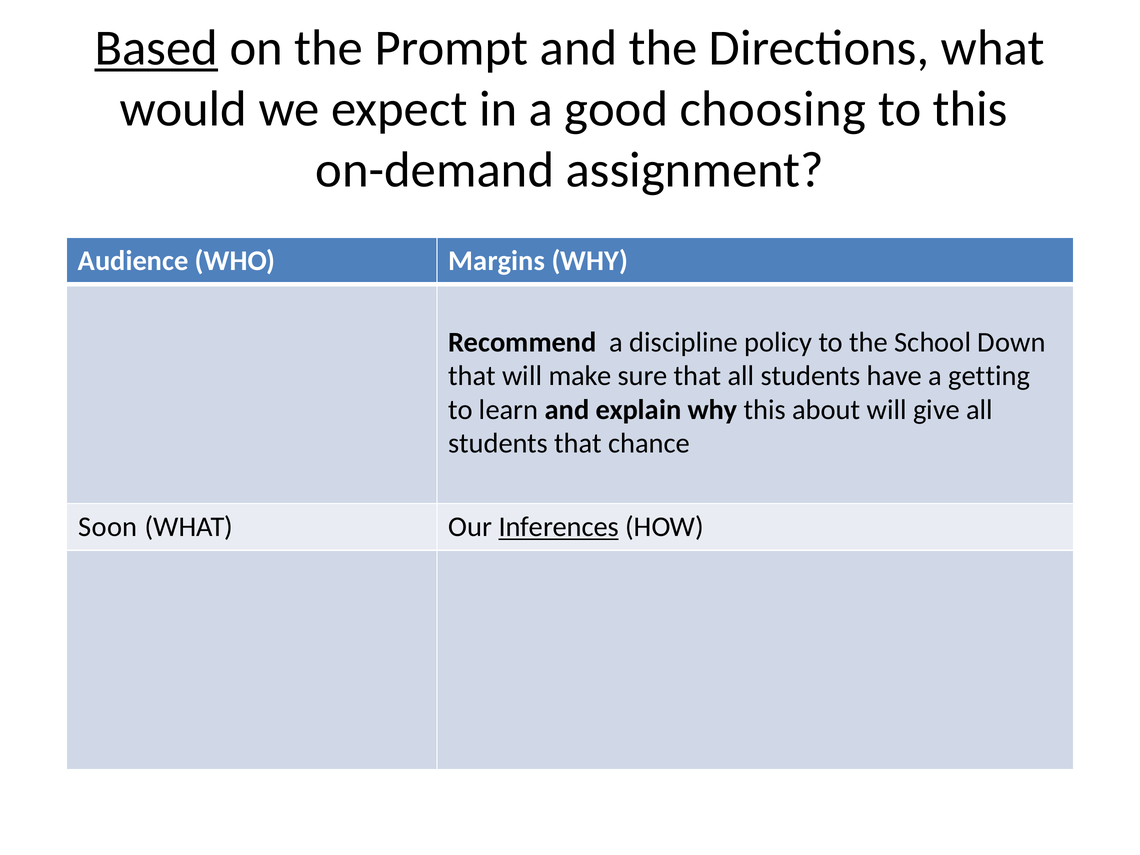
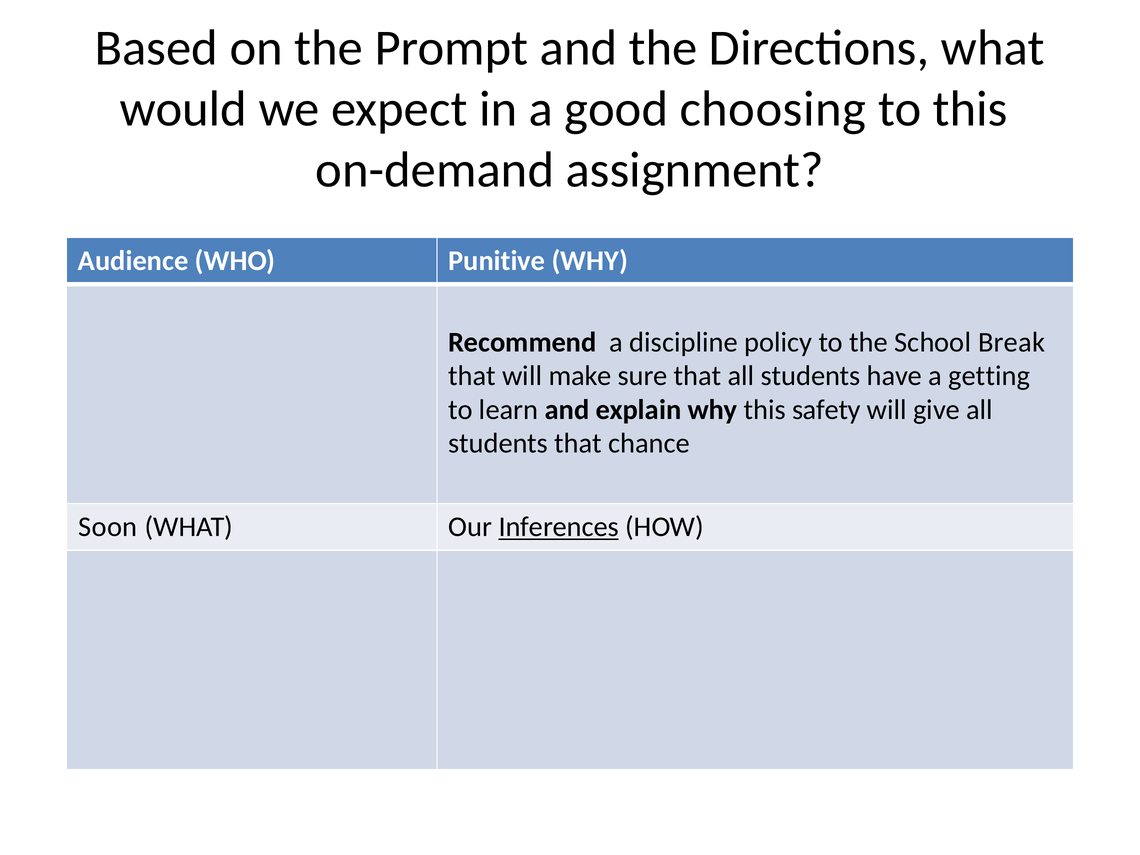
Based underline: present -> none (156, 48)
Margins: Margins -> Punitive (497, 261)
Down: Down -> Break (1012, 342)
about: about -> safety (826, 410)
